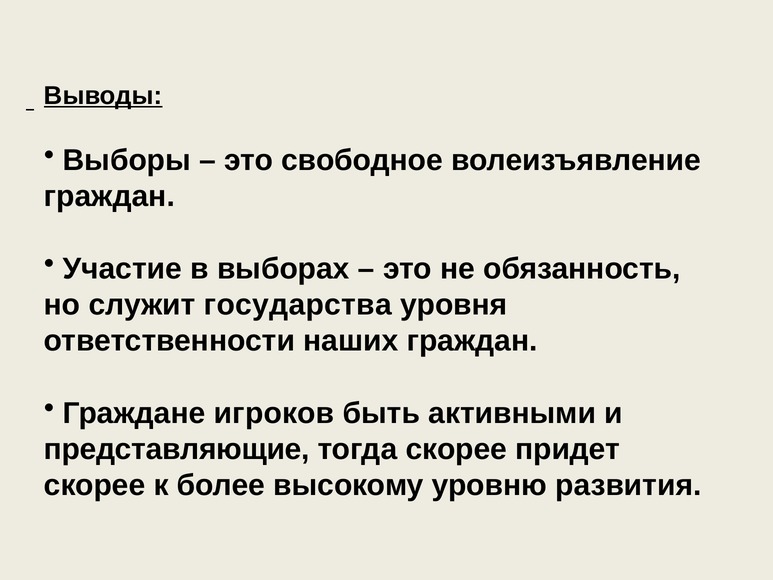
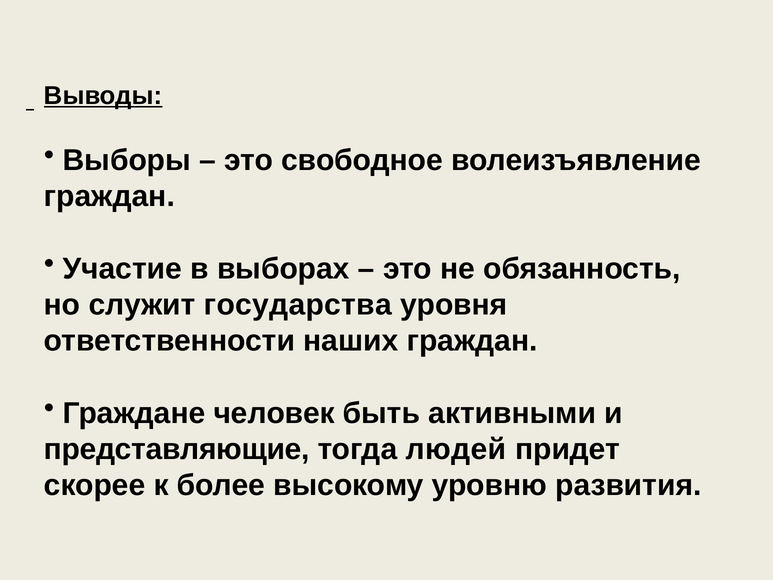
игроков: игроков -> человек (274, 413)
тогда скорее: скорее -> людей (456, 449)
